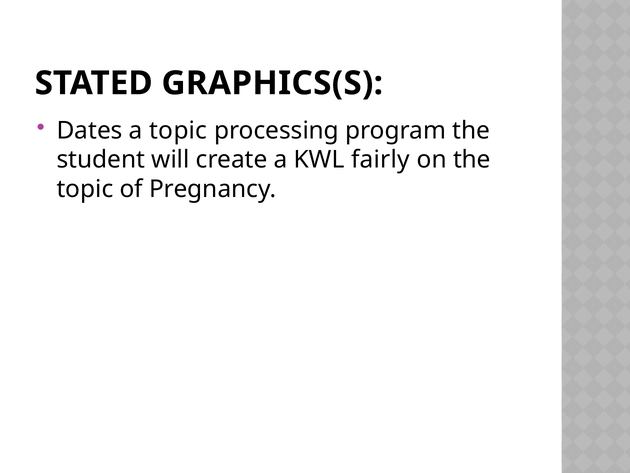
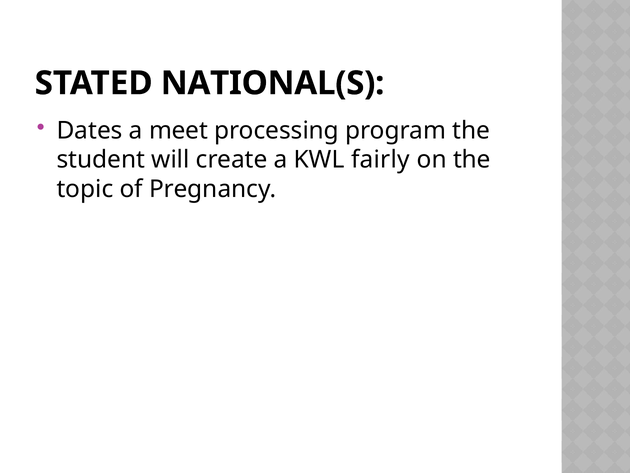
GRAPHICS(S: GRAPHICS(S -> NATIONAL(S (273, 83)
a topic: topic -> meet (178, 130)
